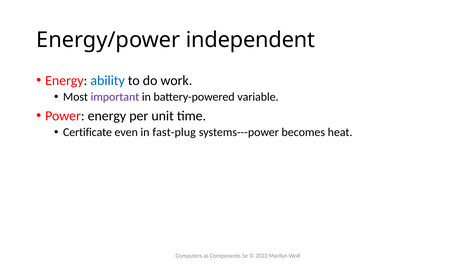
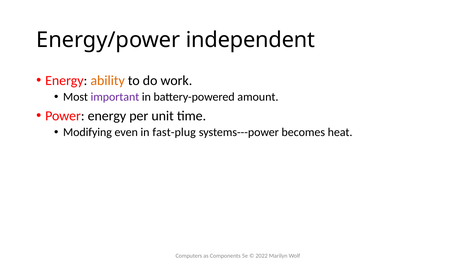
ability colour: blue -> orange (108, 80)
variable: variable -> amount (258, 97)
Certificate: Certificate -> Modifying (87, 132)
